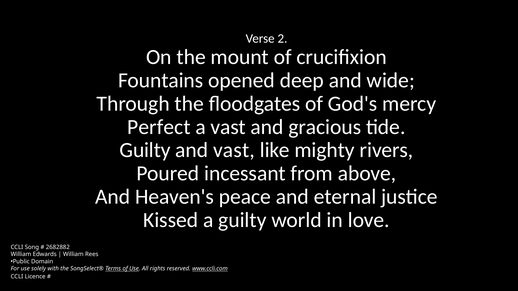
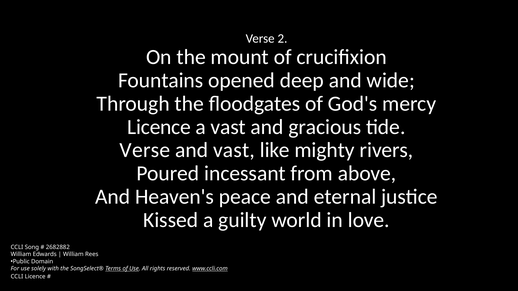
Perfect: Perfect -> Licence (159, 127)
Guilty: Guilty -> Verse (145, 150)
